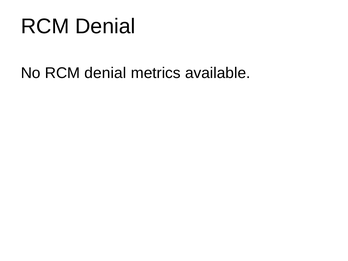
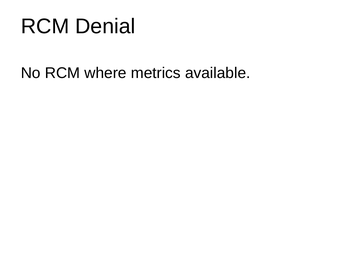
No RCM denial: denial -> where (105, 73)
